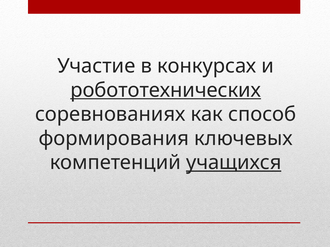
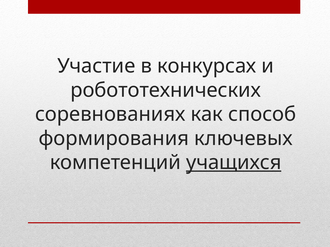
робототехнических underline: present -> none (166, 90)
